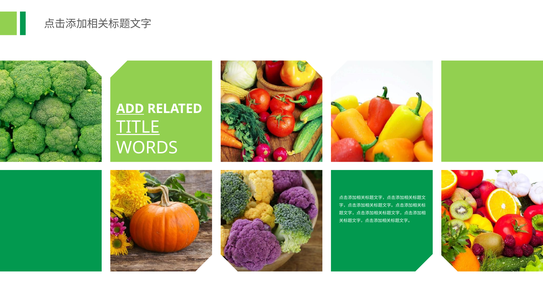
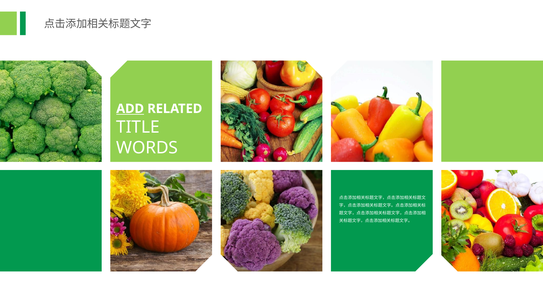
TITLE underline: present -> none (138, 127)
